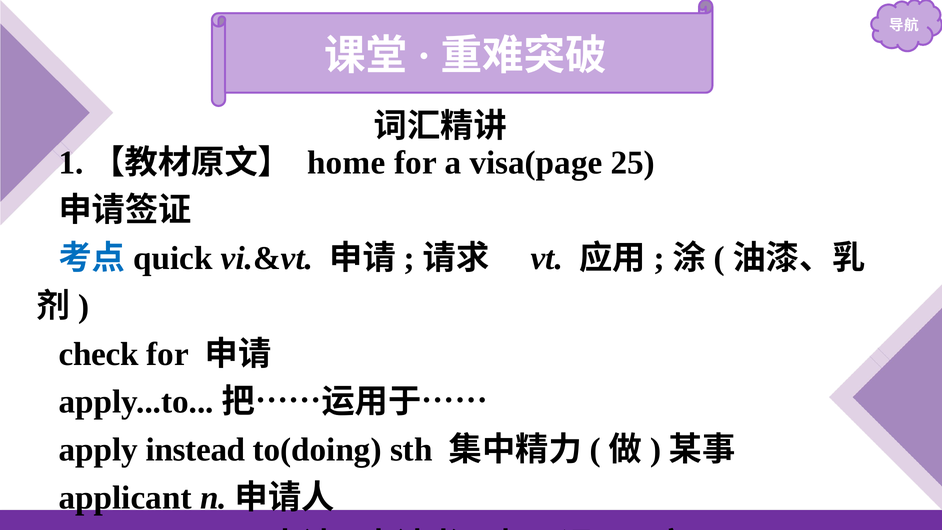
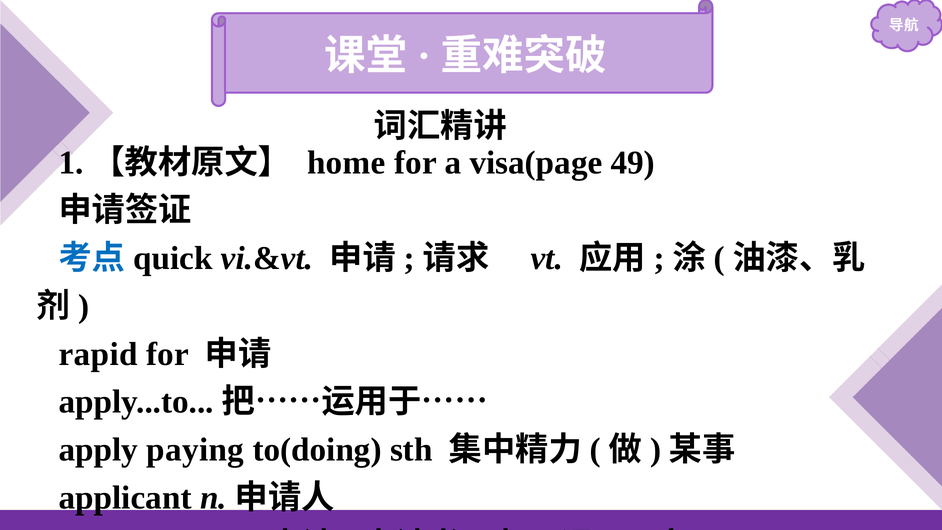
25: 25 -> 49 (633, 163)
check: check -> rapid (98, 354)
instead: instead -> paying (195, 450)
